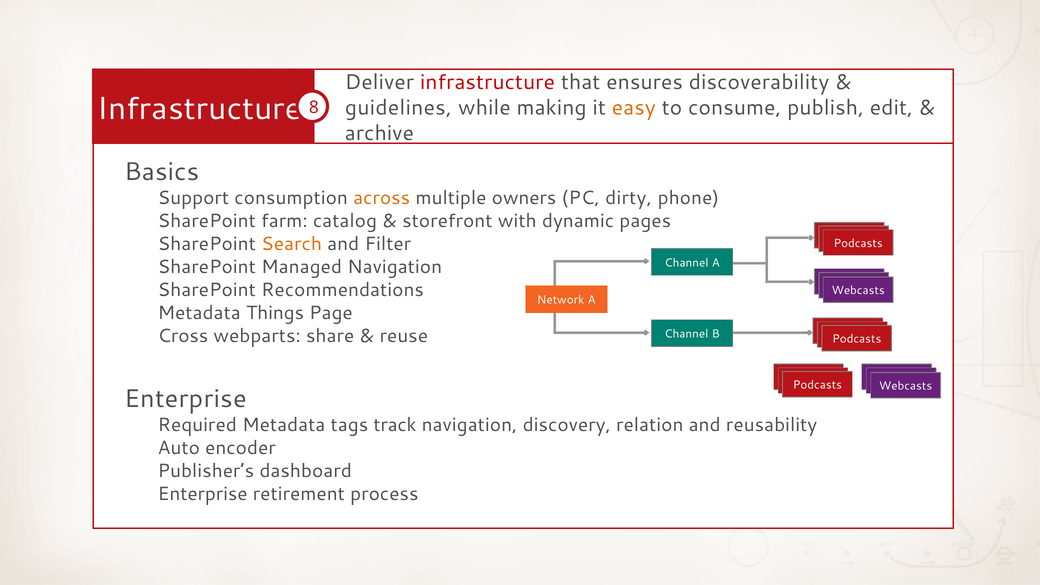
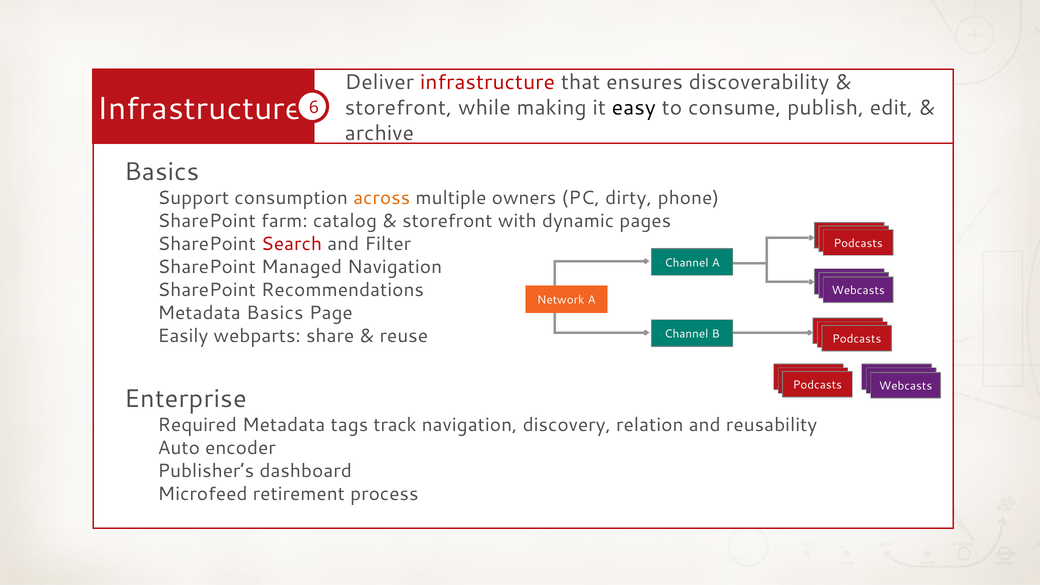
8: 8 -> 6 (314, 107)
guidelines: guidelines -> storefront (398, 108)
easy colour: orange -> black (634, 108)
Search colour: orange -> red (292, 244)
Metadata Things: Things -> Basics (275, 313)
Cross: Cross -> Easily (183, 336)
Enterprise: Enterprise -> Microfeed (203, 494)
